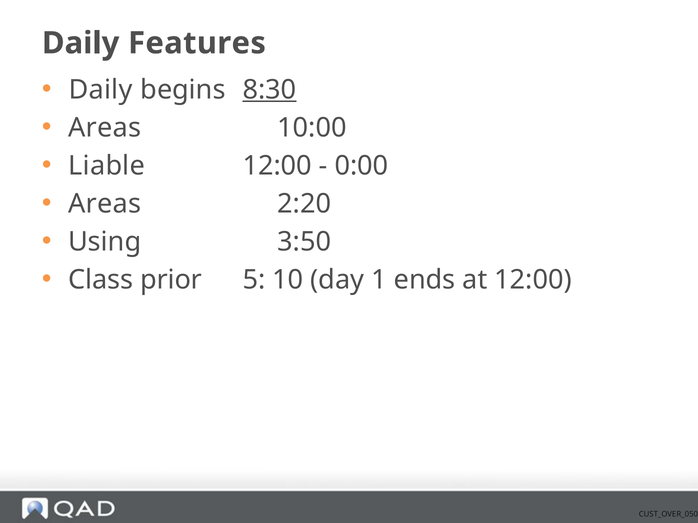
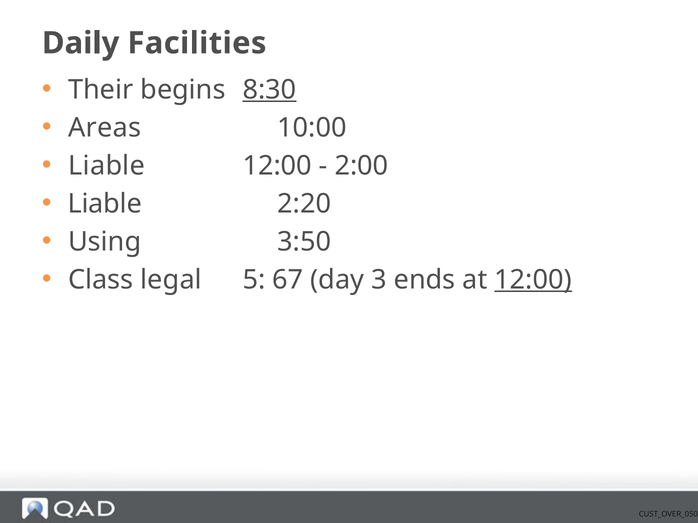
Features: Features -> Facilities (197, 43)
Daily: Daily -> Their (101, 90)
0:00: 0:00 -> 2:00 (361, 166)
Areas: Areas -> Liable (105, 204)
prior: prior -> legal (171, 280)
10: 10 -> 67 (288, 280)
1: 1 -> 3 (379, 280)
12:00 underline: none -> present (533, 280)
